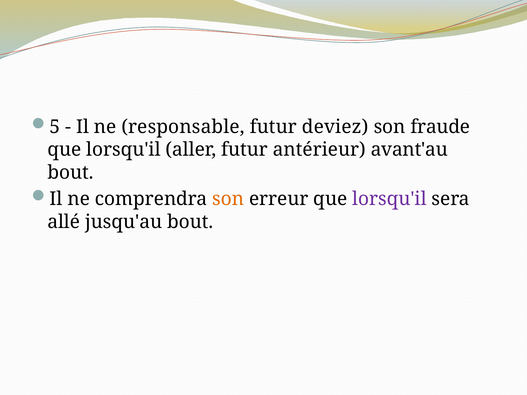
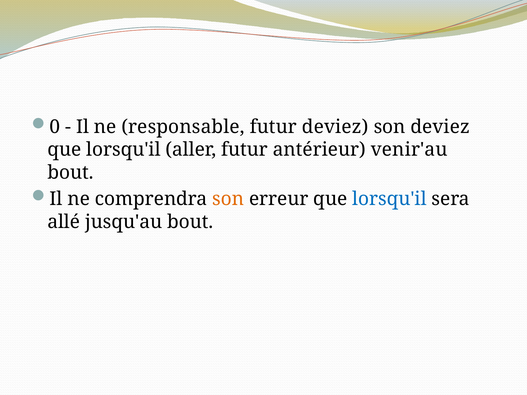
5: 5 -> 0 (55, 127)
son fraude: fraude -> deviez (440, 127)
avant'au: avant'au -> venir'au (409, 150)
lorsqu'il colour: purple -> blue (389, 199)
